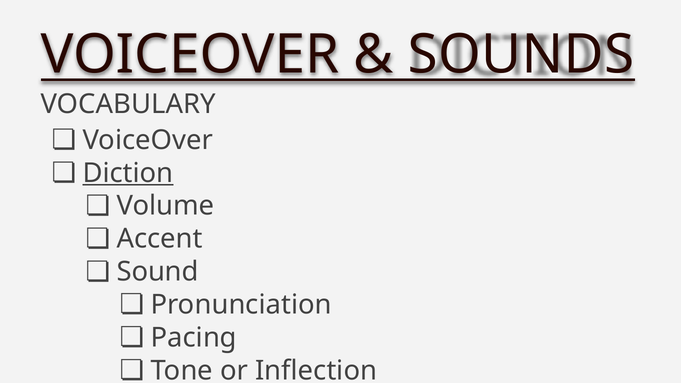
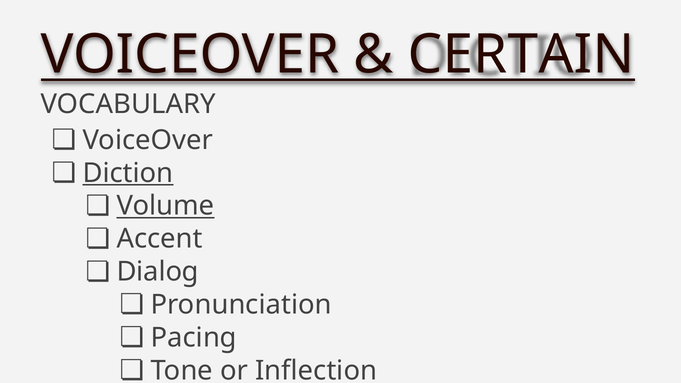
SOUNDS: SOUNDS -> CERTAIN (521, 55)
Volume underline: none -> present (165, 206)
Sound: Sound -> Dialog (158, 272)
